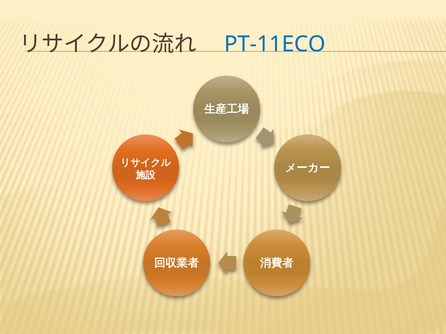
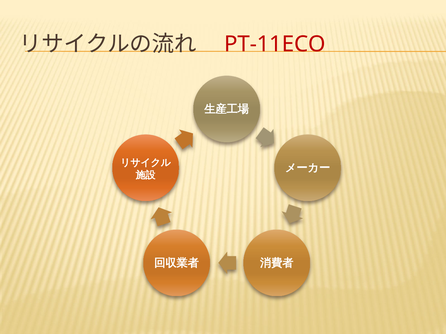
PT-11ECO colour: blue -> red (275, 44)
